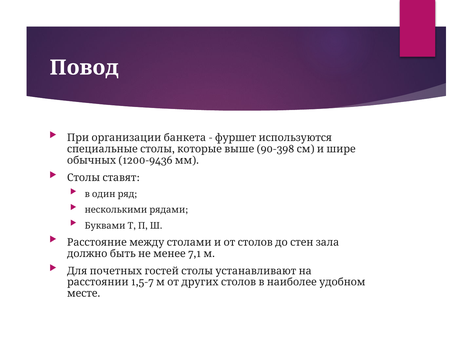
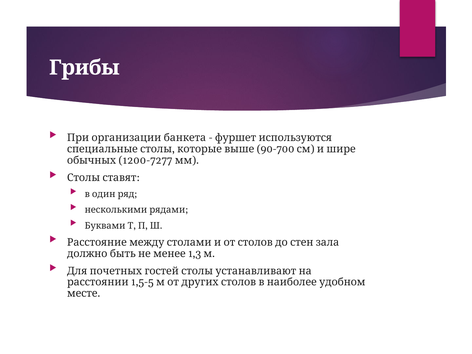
Повод: Повод -> Грибы (84, 68)
90-398: 90-398 -> 90-700 (276, 149)
1200-9436: 1200-9436 -> 1200-7277 (145, 160)
7,1: 7,1 -> 1,3 (195, 254)
1,5-7: 1,5-7 -> 1,5-5 (142, 282)
